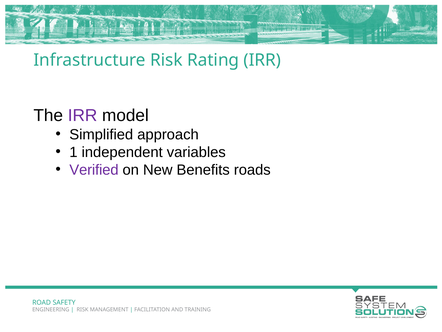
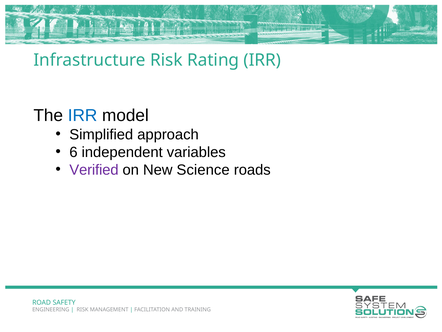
IRR colour: purple -> blue (83, 115)
1: 1 -> 6 (73, 152)
Benefits: Benefits -> Science (203, 170)
